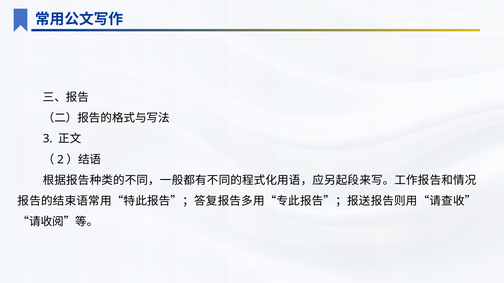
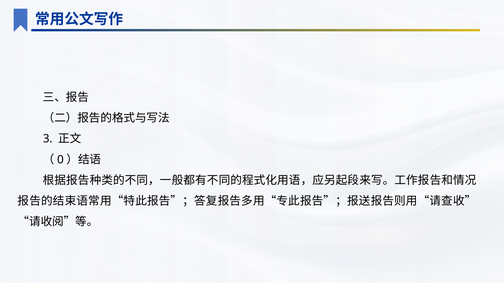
2: 2 -> 0 (60, 160)
